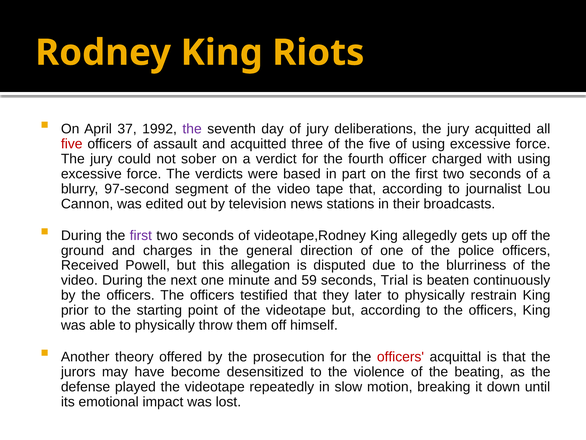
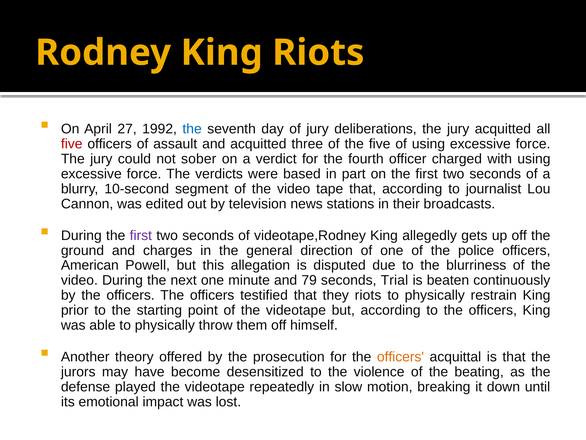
37: 37 -> 27 (127, 129)
the colour: purple -> blue (192, 129)
97-second: 97-second -> 10-second (137, 189)
Received: Received -> American (90, 265)
59: 59 -> 79 (309, 280)
they later: later -> riots (368, 295)
officers colour: red -> orange (400, 356)
